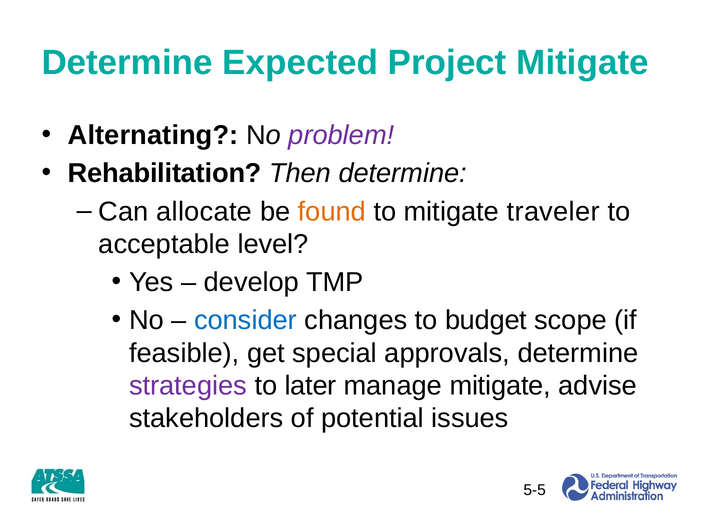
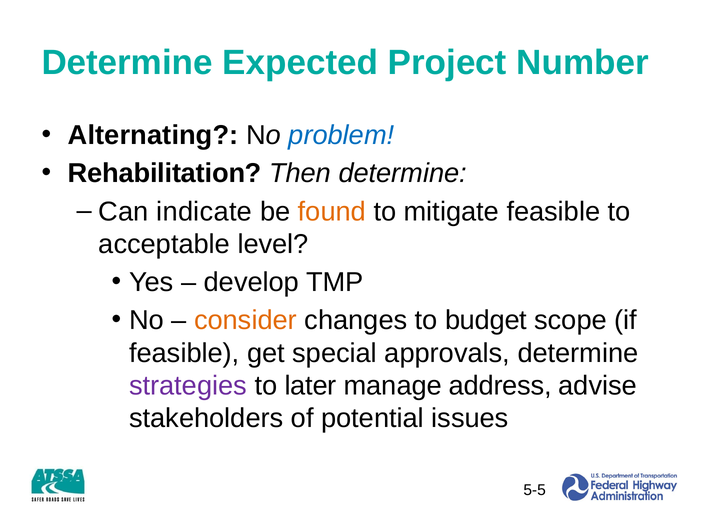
Project Mitigate: Mitigate -> Number (583, 63)
problem colour: purple -> blue (341, 135)
allocate: allocate -> indicate (204, 211)
mitigate traveler: traveler -> feasible (553, 211)
consider colour: blue -> orange (246, 320)
manage mitigate: mitigate -> address (500, 386)
